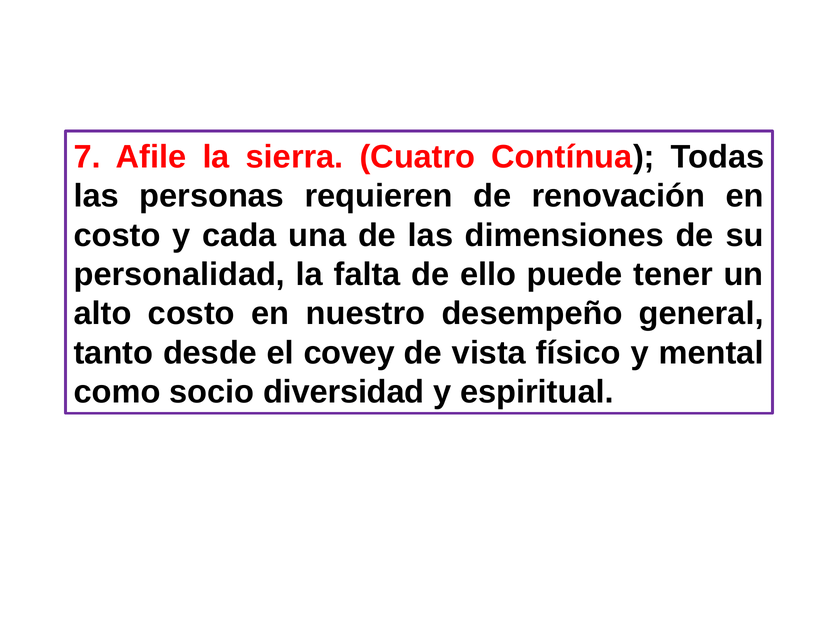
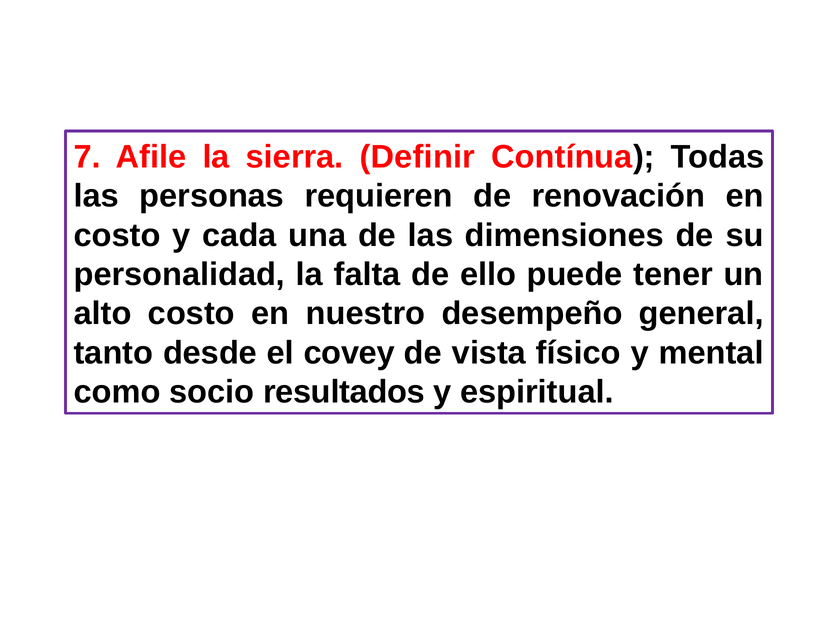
Cuatro: Cuatro -> Definir (417, 157)
diversidad: diversidad -> resultados (344, 392)
